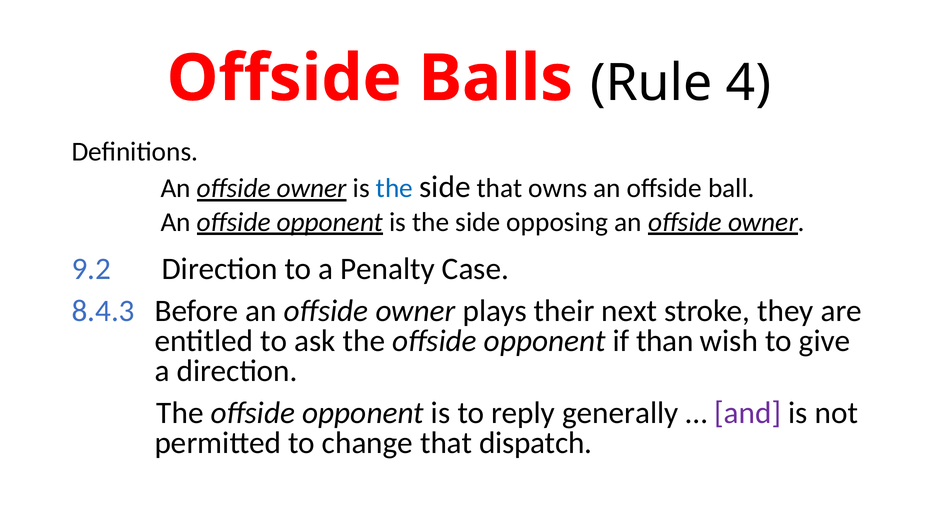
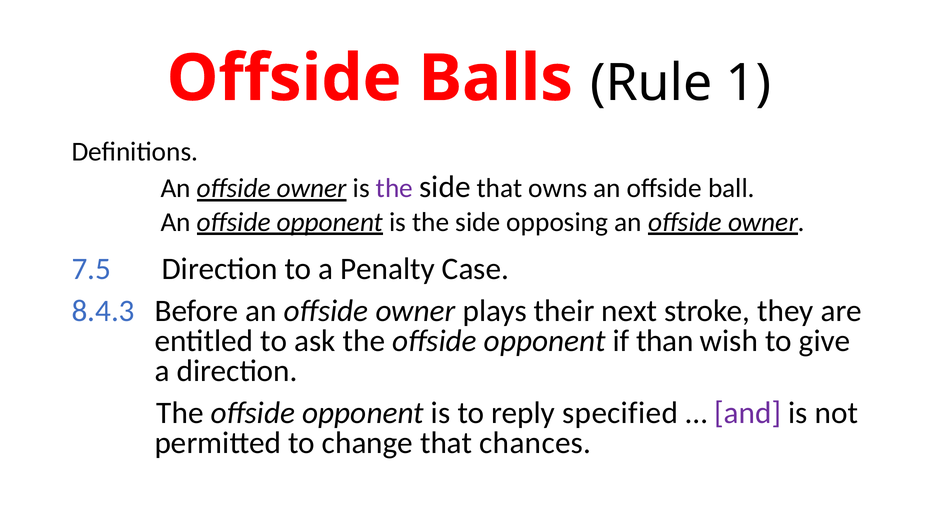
4: 4 -> 1 (749, 83)
the colour: blue -> purple (394, 189)
9.2: 9.2 -> 7.5 (91, 269)
generally: generally -> specified (620, 413)
dispatch: dispatch -> chances (535, 443)
